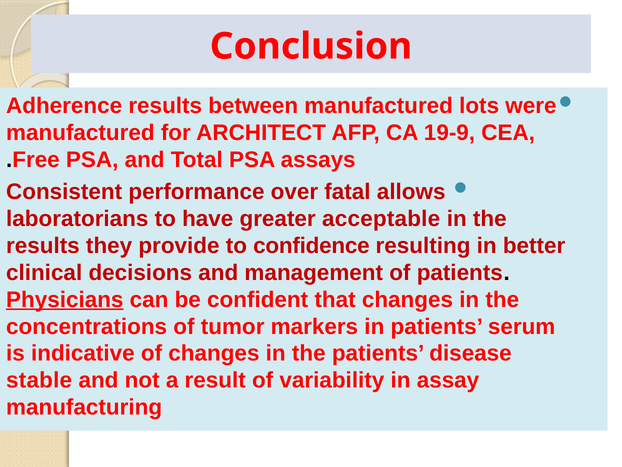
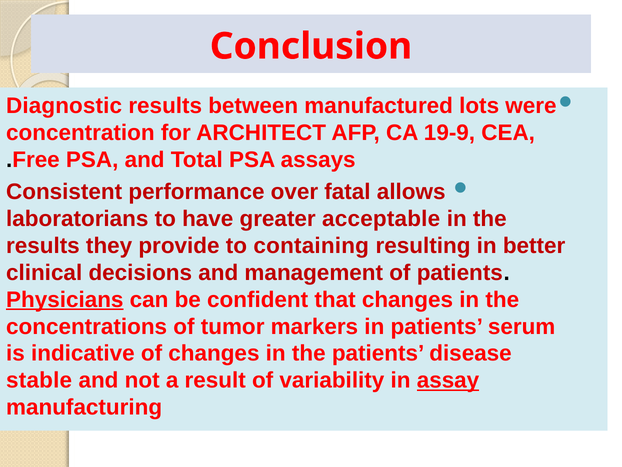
Adherence: Adherence -> Diagnostic (64, 106)
manufactured: manufactured -> concentration (80, 133)
confidence: confidence -> containing (311, 245)
assay underline: none -> present (448, 380)
